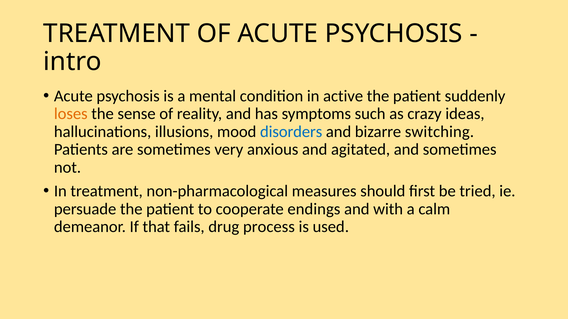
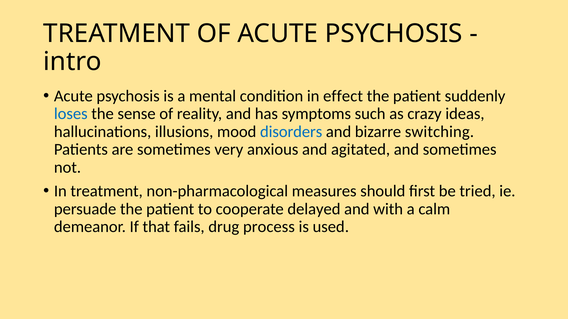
active: active -> effect (343, 96)
loses colour: orange -> blue (71, 114)
endings: endings -> delayed (314, 209)
